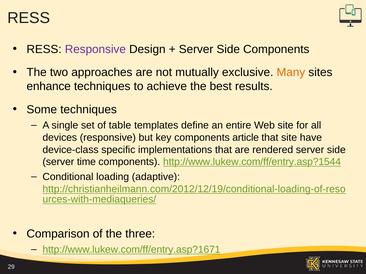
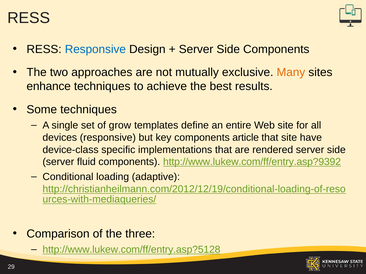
Responsive colour: purple -> blue (95, 49)
table: table -> grow (120, 126)
time: time -> fluid (86, 162)
http://www.lukew.com/ff/entry.asp?1544: http://www.lukew.com/ff/entry.asp?1544 -> http://www.lukew.com/ff/entry.asp?9392 (252, 162)
http://www.lukew.com/ff/entry.asp?1671: http://www.lukew.com/ff/entry.asp?1671 -> http://www.lukew.com/ff/entry.asp?5128 (131, 250)
